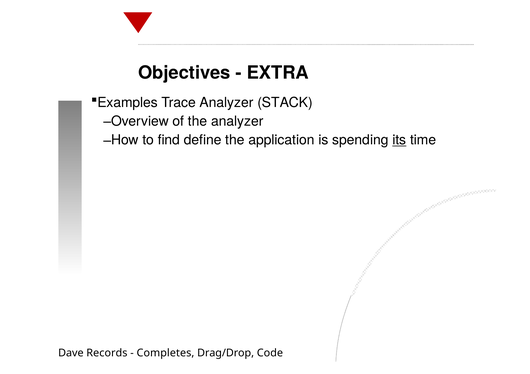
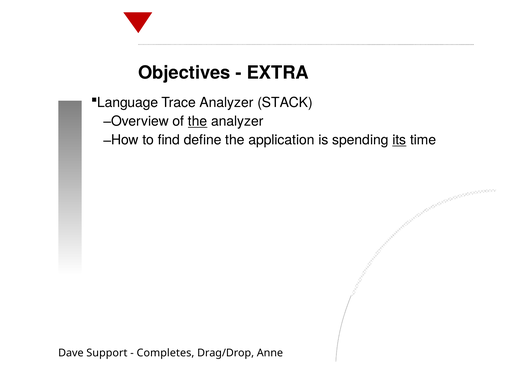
Examples: Examples -> Language (128, 103)
the underline: none -> present (198, 121)
Records: Records -> Support (107, 353)
Code: Code -> Anne (270, 353)
